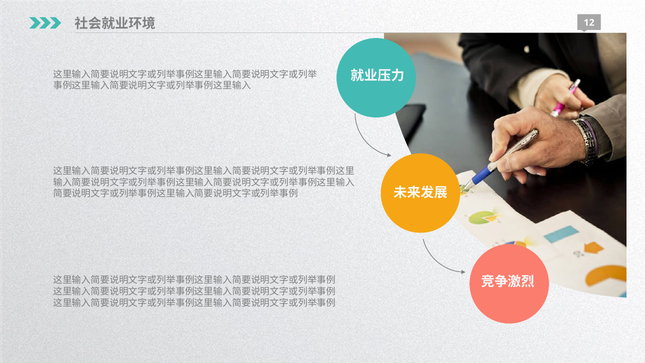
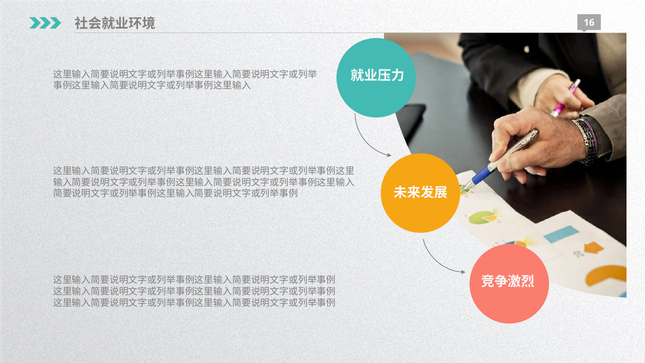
12: 12 -> 16 (589, 23)
